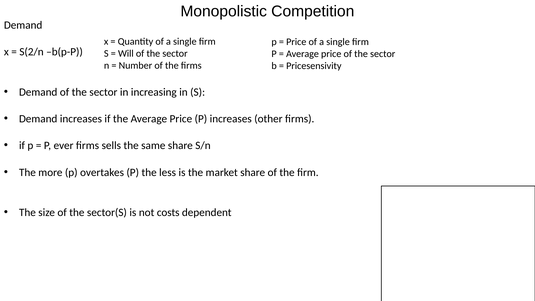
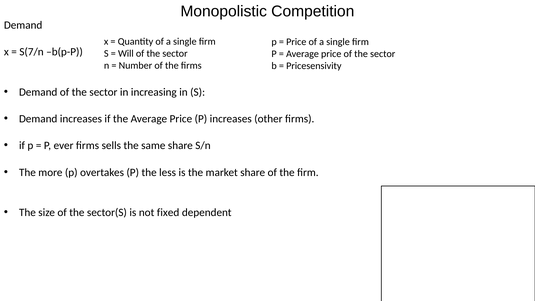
S(2/n: S(2/n -> S(7/n (32, 52)
costs: costs -> fixed (168, 212)
